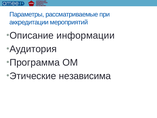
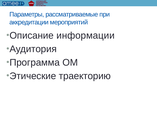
независима: независима -> траекторию (85, 76)
